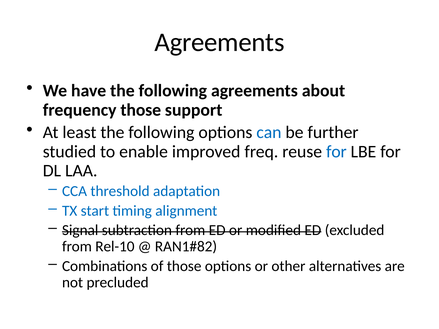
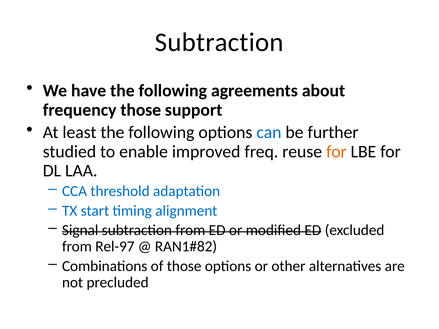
Agreements: Agreements -> Subtraction (219, 42)
for colour: blue -> orange (336, 152)
Rel-10: Rel-10 -> Rel-97 (115, 247)
